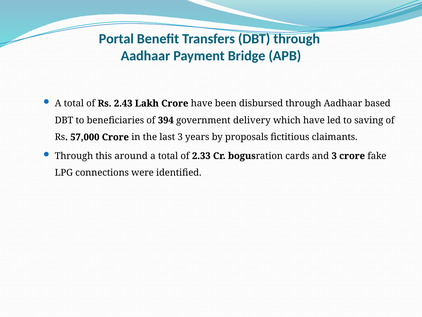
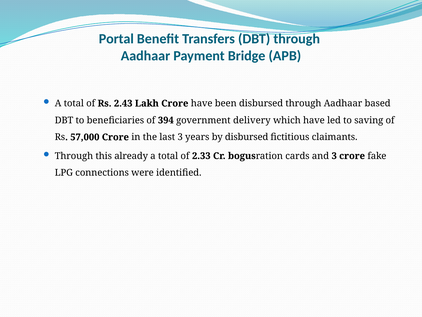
by proposals: proposals -> disbursed (247, 137)
around: around -> already (131, 156)
